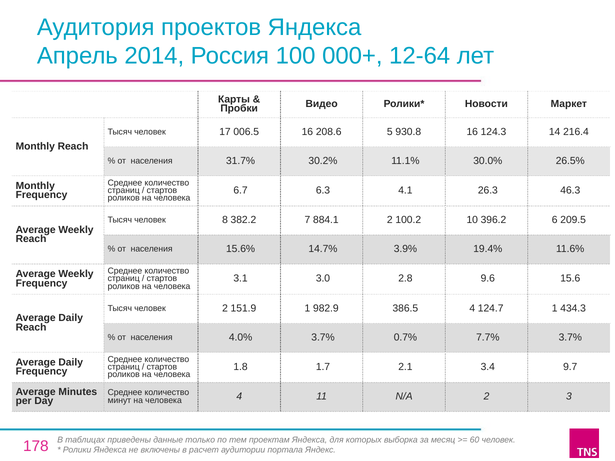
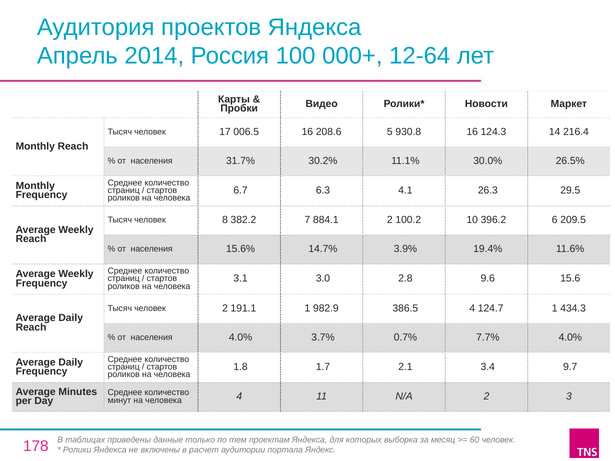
46.3: 46.3 -> 29.5 (570, 190)
151.9: 151.9 -> 191.1 (243, 308)
7.7% 3.7%: 3.7% -> 4.0% (570, 337)
